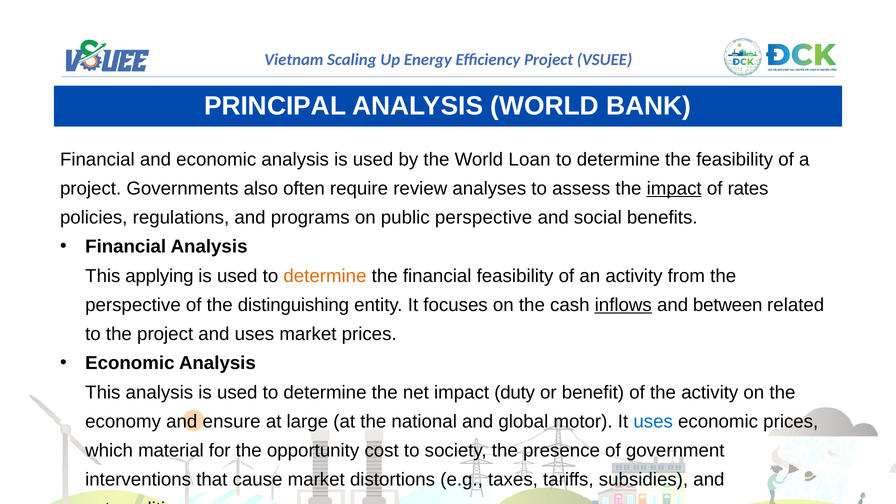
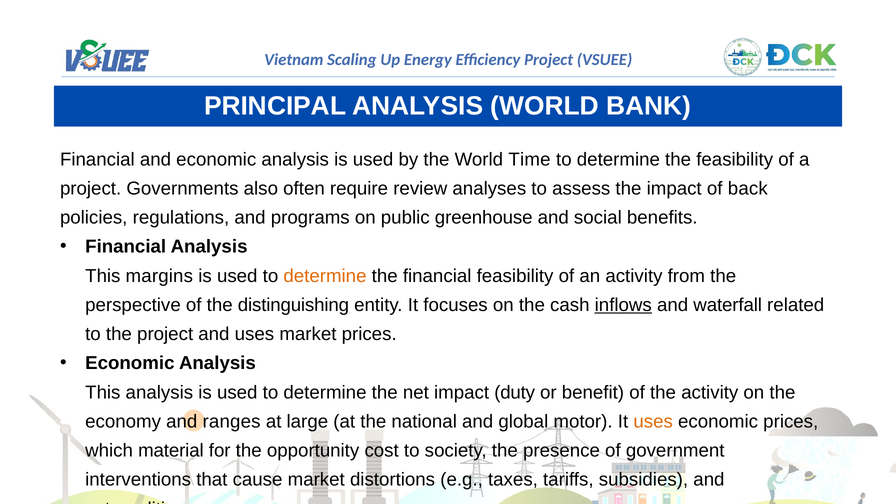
Loan: Loan -> Time (530, 159)
impact underline: present -> none (674, 189)
rates: rates -> back (748, 189)
public perspective: perspective -> greenhouse (484, 218)
applying: applying -> margins (159, 276)
between: between -> waterfall (728, 305)
ensure: ensure -> ranges (232, 422)
uses colour: blue -> orange (653, 422)
